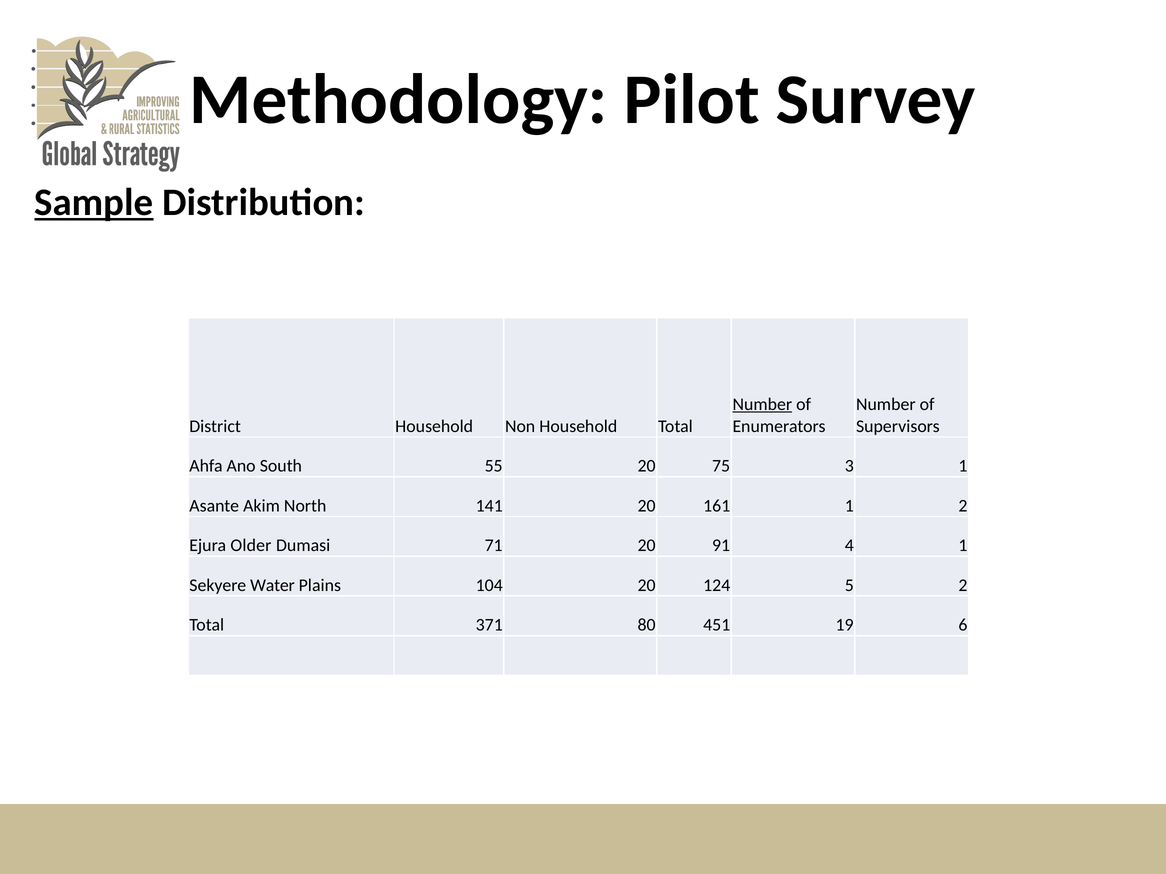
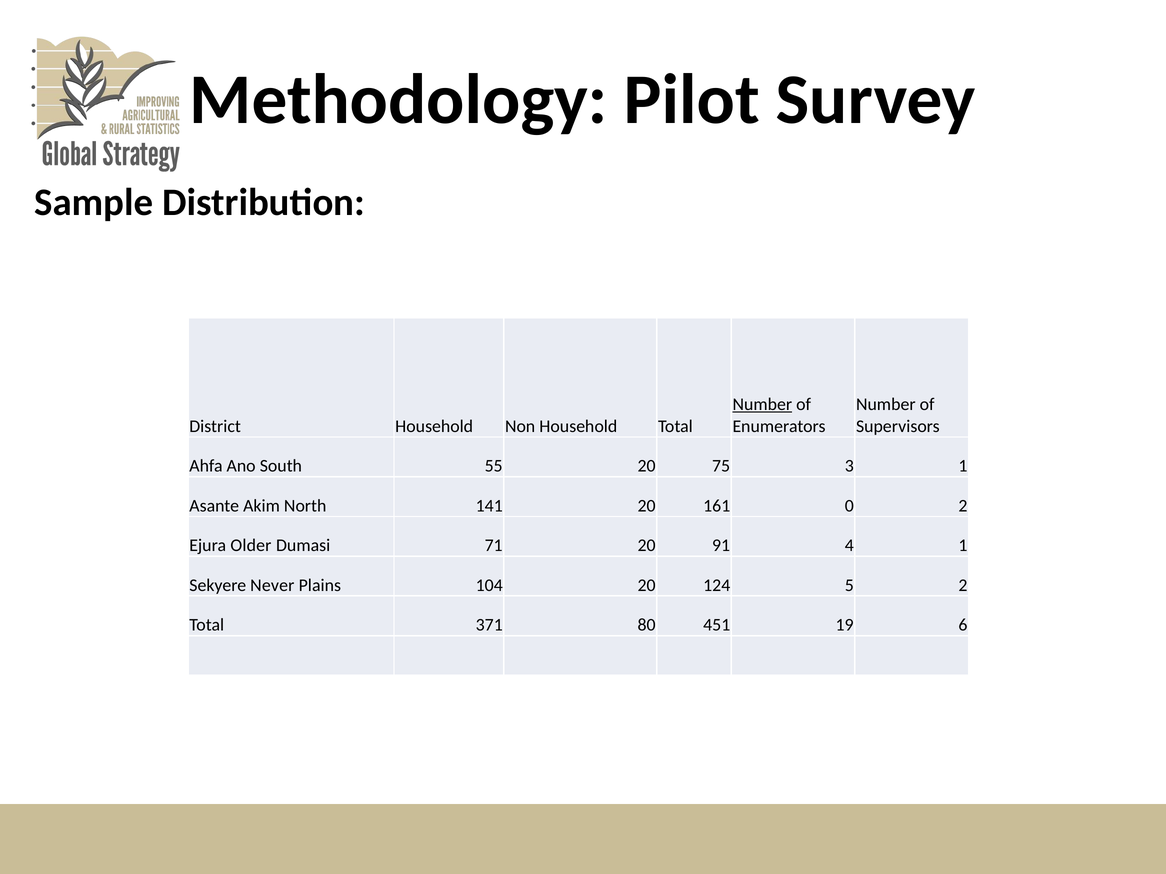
Sample underline: present -> none (94, 203)
161 1: 1 -> 0 (849, 506)
Water: Water -> Never (272, 586)
